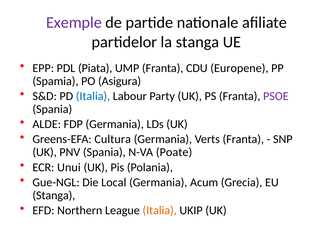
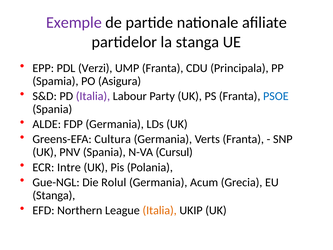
Piata: Piata -> Verzi (95, 68)
Europene: Europene -> Principala (239, 68)
Italia colour: blue -> purple (93, 96)
PSOE colour: purple -> blue (276, 96)
Poate: Poate -> Cursul (174, 152)
Unui: Unui -> Intre (69, 167)
Local: Local -> Rolul (114, 182)
